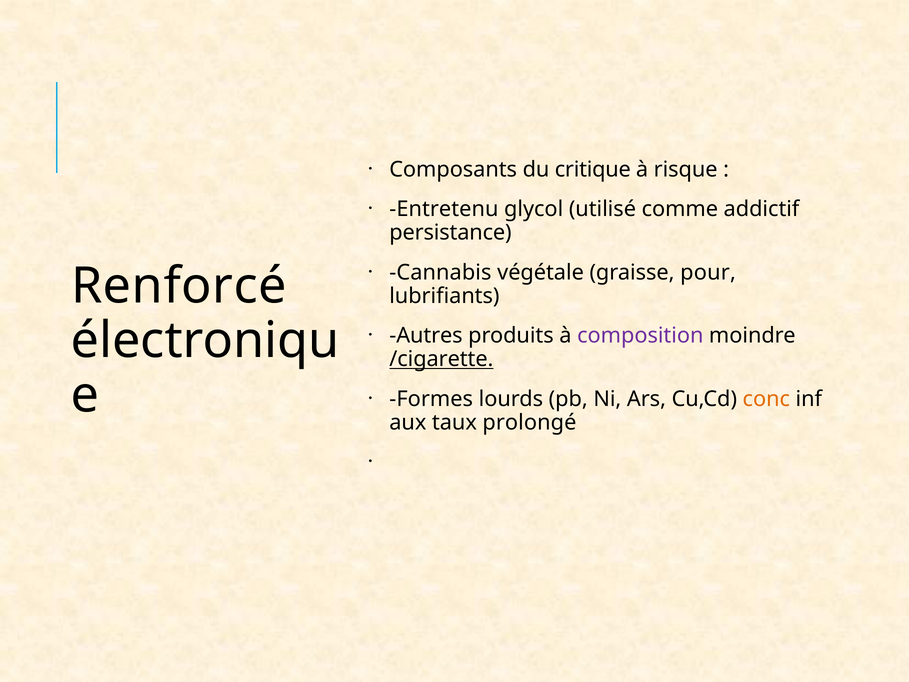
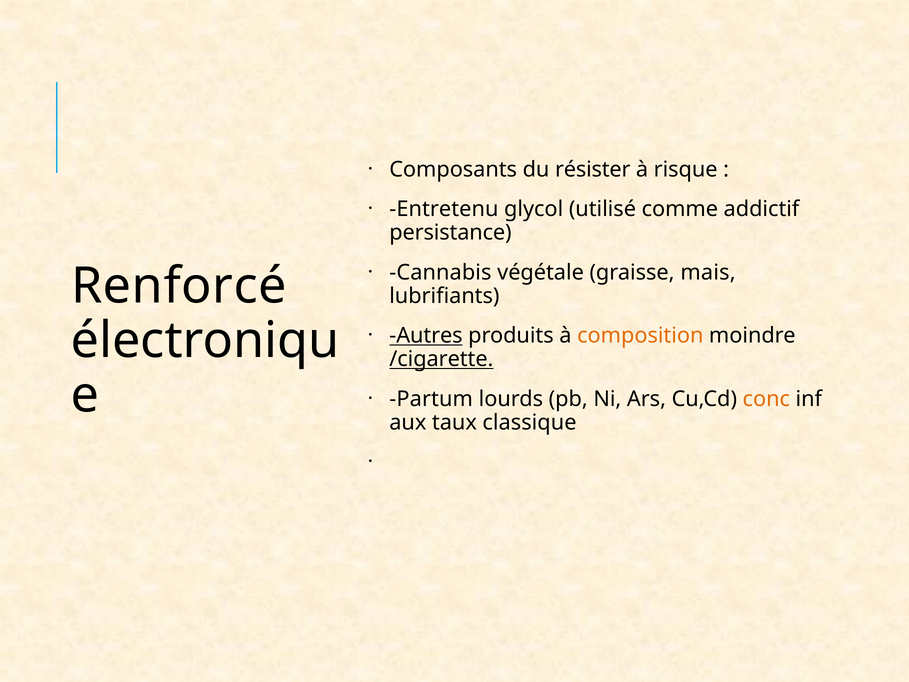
critique: critique -> résister (593, 170)
pour: pour -> mais (708, 272)
Autres underline: none -> present (426, 336)
composition colour: purple -> orange (640, 336)
Formes: Formes -> Partum (431, 399)
prolongé: prolongé -> classique (529, 422)
